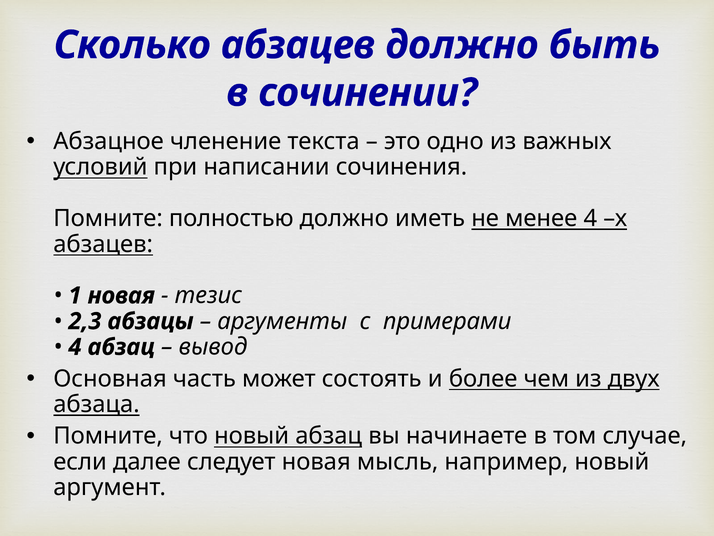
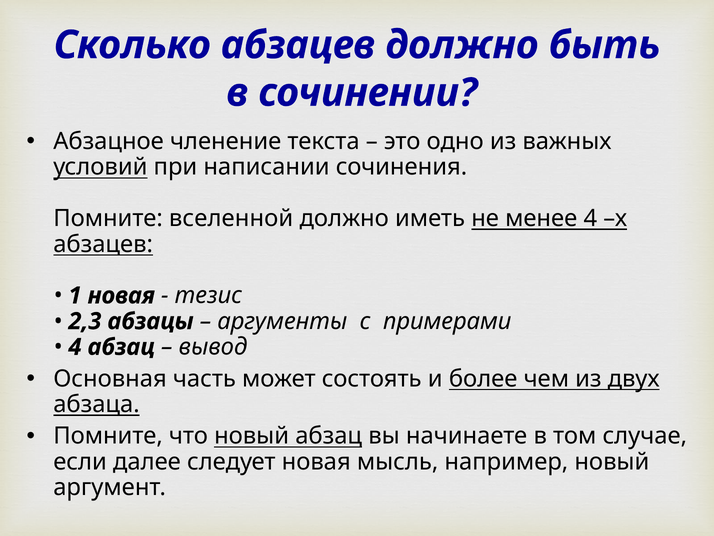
полностью: полностью -> вселенной (231, 218)
